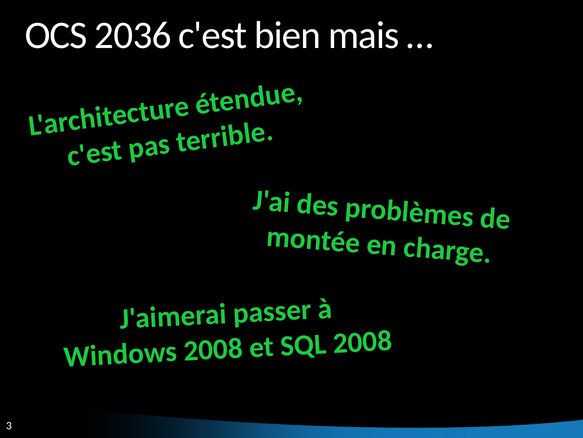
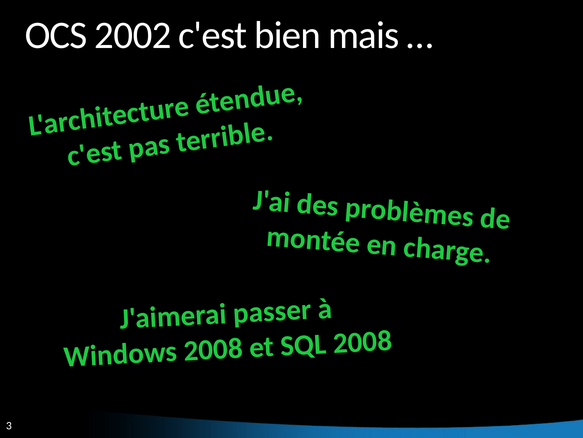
2036: 2036 -> 2002 (133, 35)
